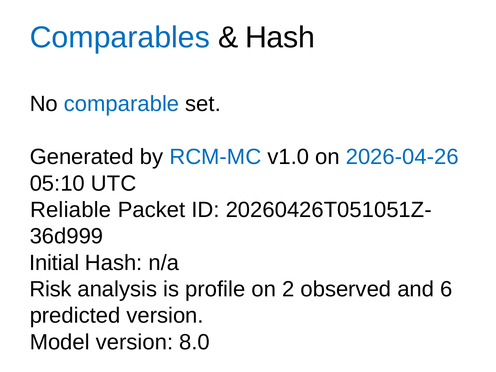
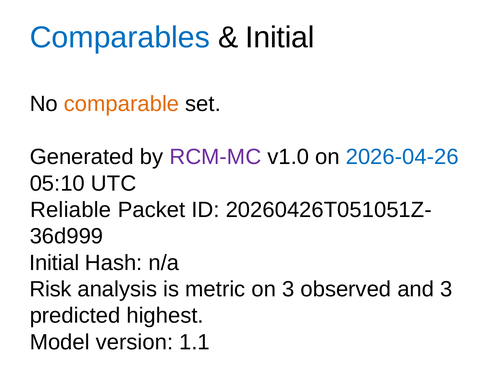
Hash: Hash -> Initial (280, 38)
comparable colour: blue -> orange (122, 104)
RCM-MC colour: blue -> purple (215, 157)
profile: profile -> metric (215, 289)
on 2: 2 -> 3 (288, 289)
and 6: 6 -> 3 (446, 289)
predicted version: version -> highest (165, 316)
8.0: 8.0 -> 1.1 (195, 342)
